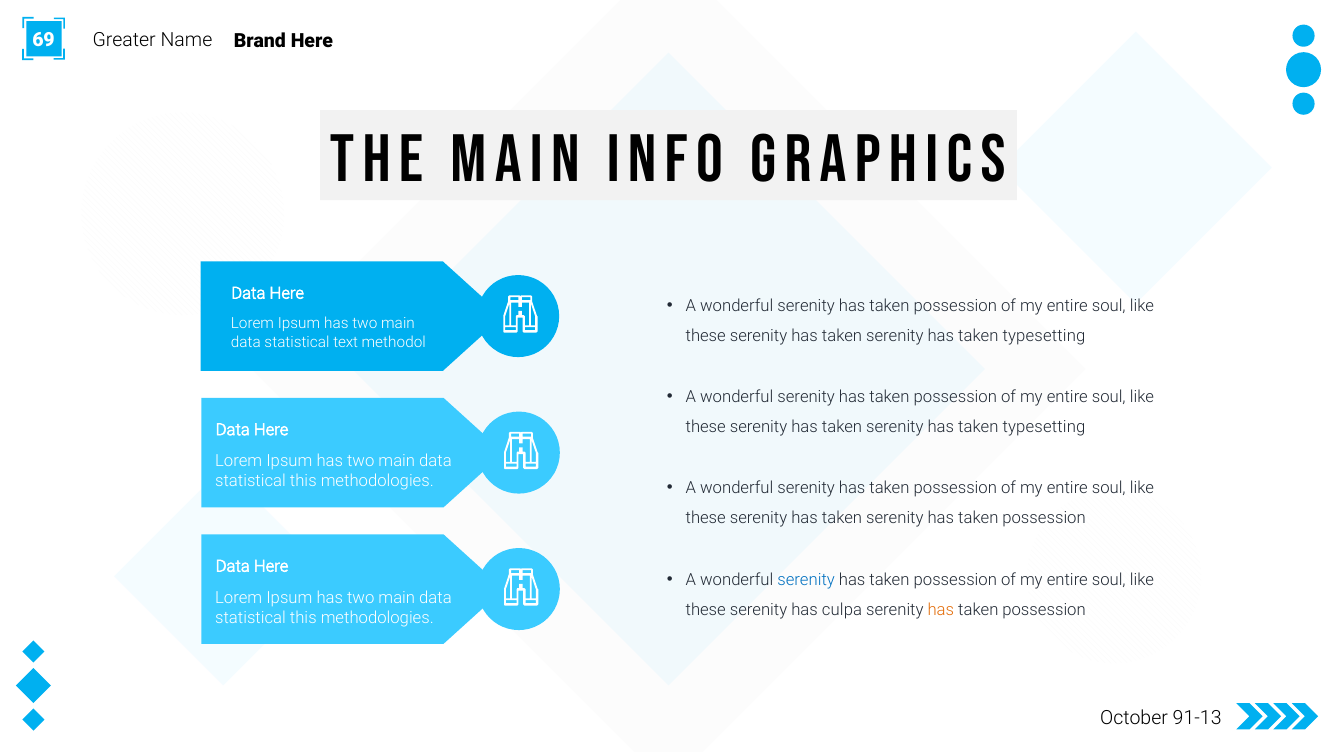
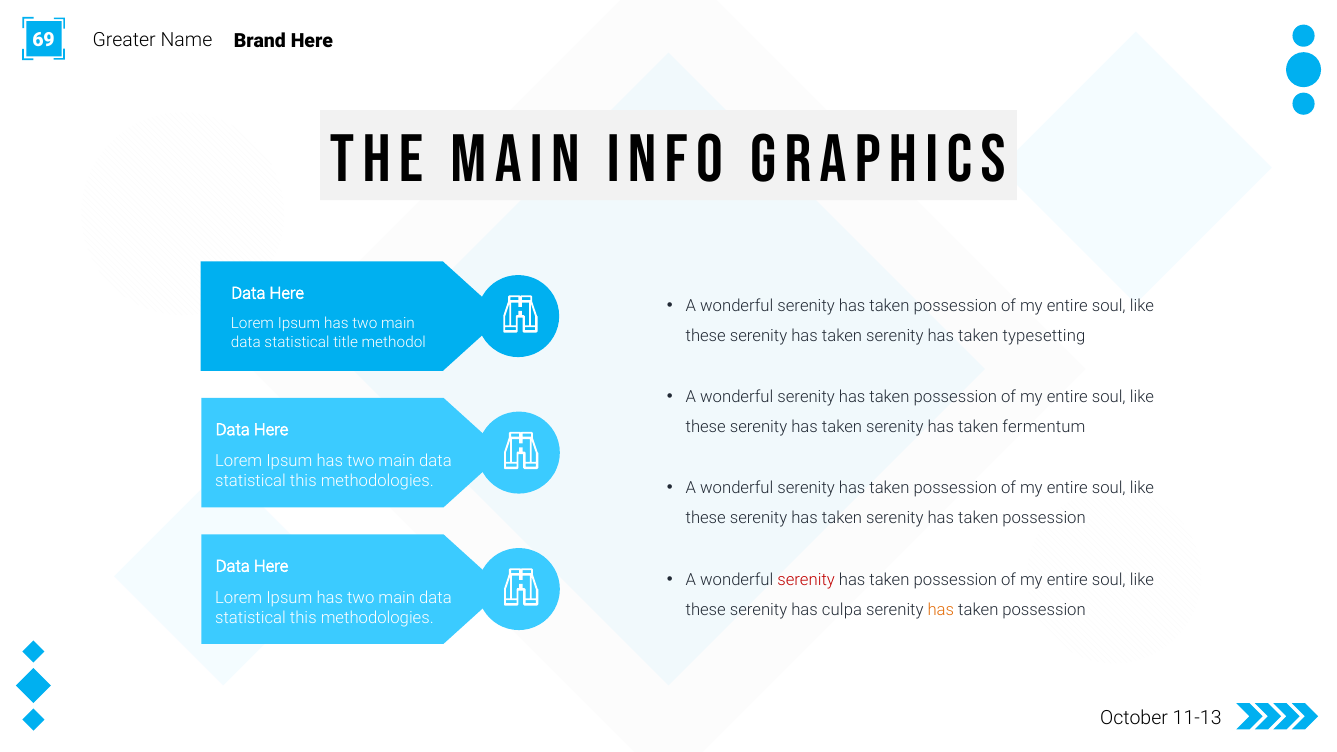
text: text -> title (346, 342)
typesetting: typesetting -> fermentum (1044, 427)
serenity colour: blue -> red (806, 580)
91-13: 91-13 -> 11-13 (1197, 718)
